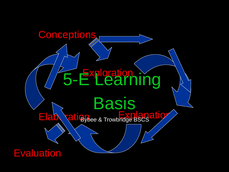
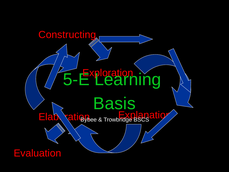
Conceptions: Conceptions -> Constructing (67, 35)
